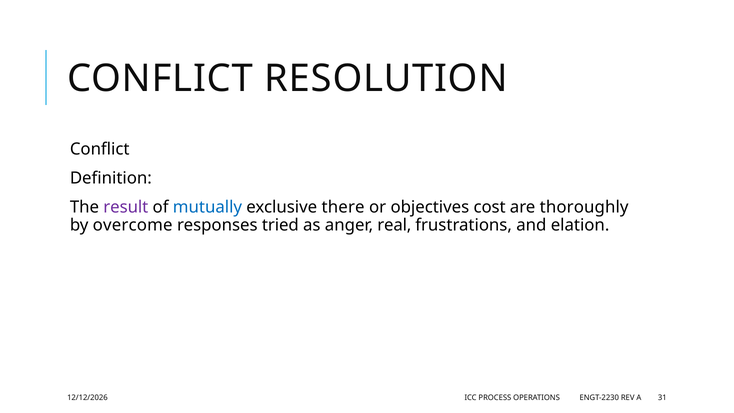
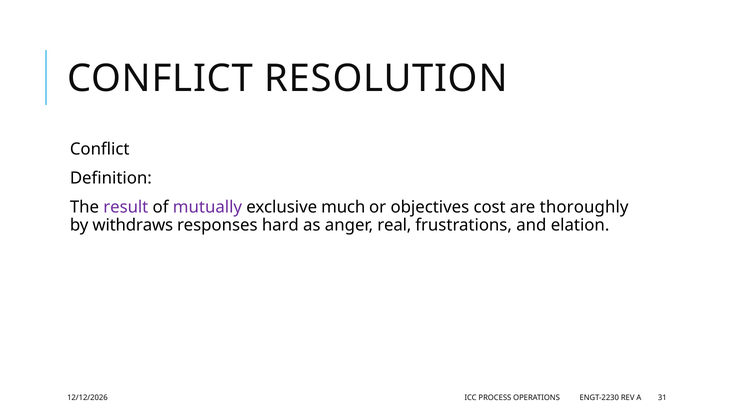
mutually colour: blue -> purple (207, 207)
there: there -> much (343, 207)
overcome: overcome -> withdraws (133, 225)
tried: tried -> hard (280, 225)
